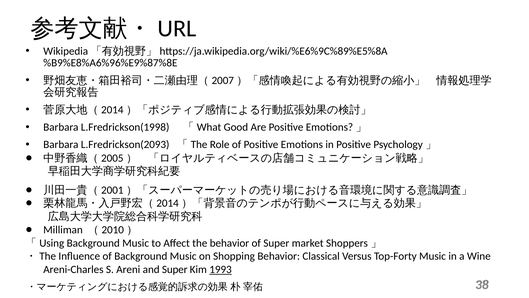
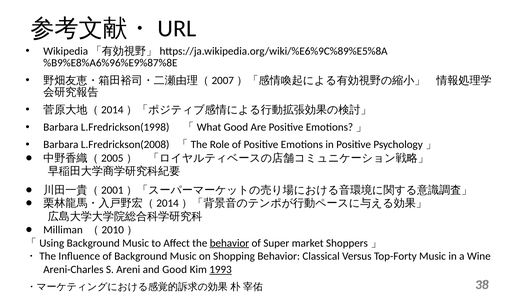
L.Fredrickson(2093: L.Fredrickson(2093 -> L.Fredrickson(2008 (125, 144)
behavior underline: none -> present (229, 243)
and Super: Super -> Good (175, 269)
